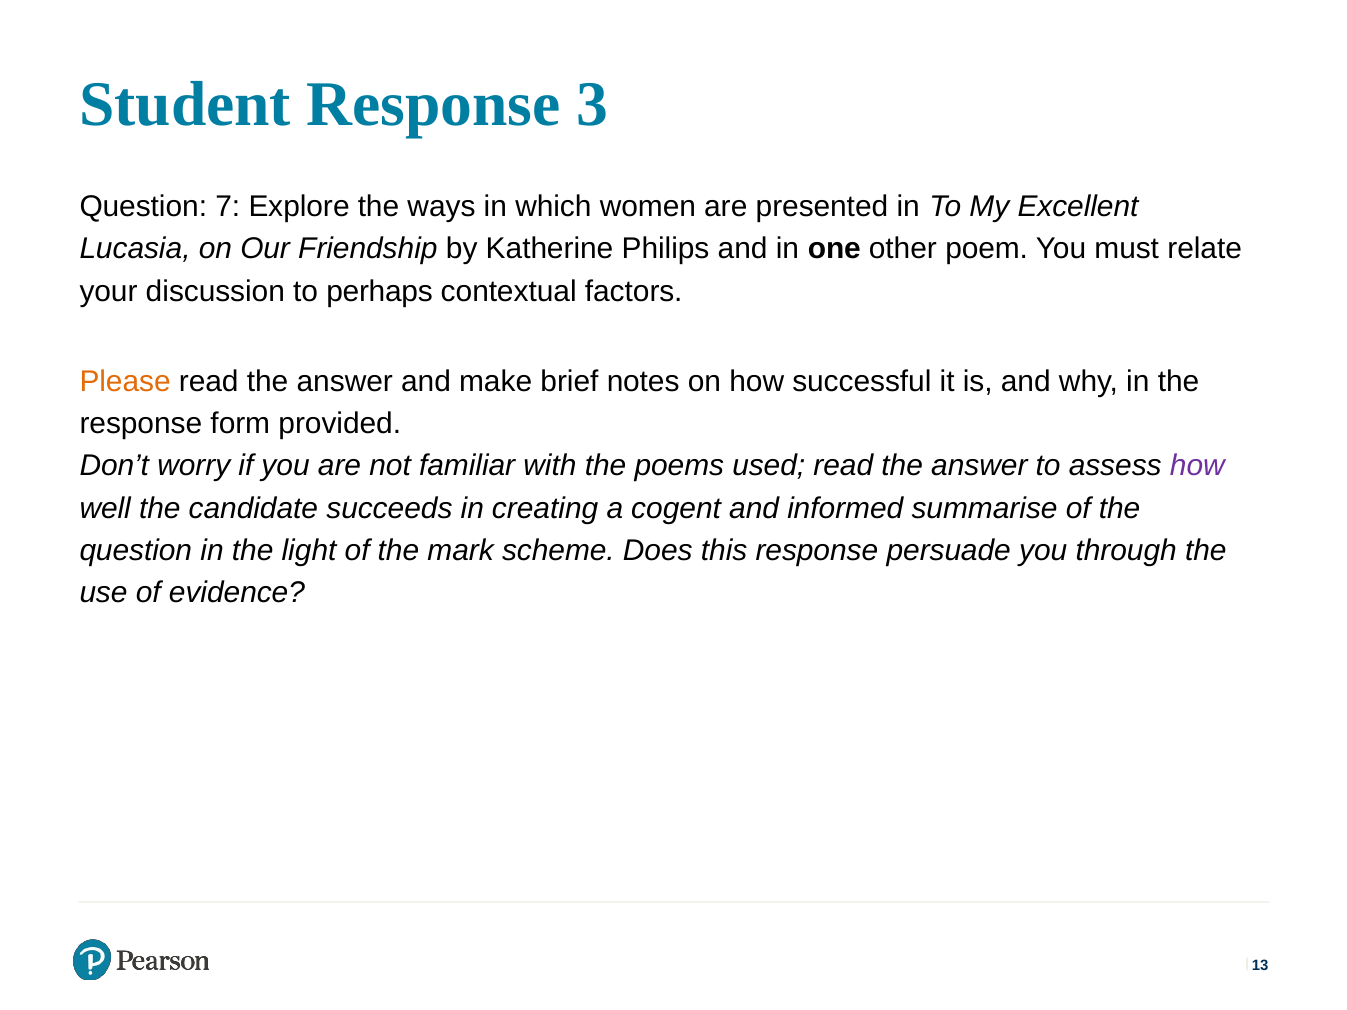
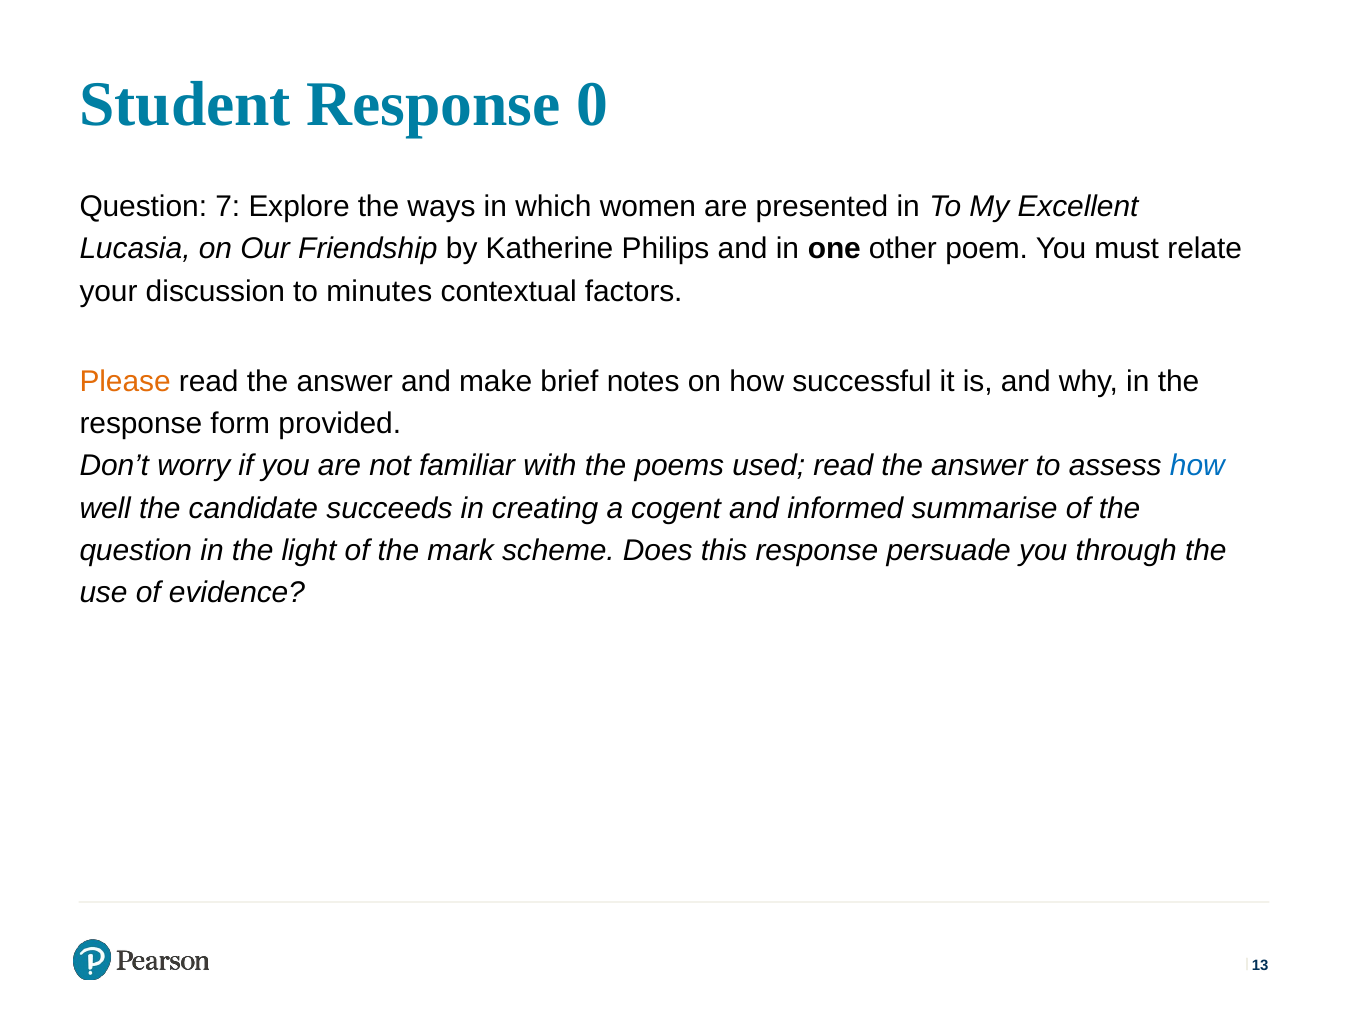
3: 3 -> 0 (592, 104)
perhaps: perhaps -> minutes (379, 291)
how colour: purple -> blue (1197, 466)
